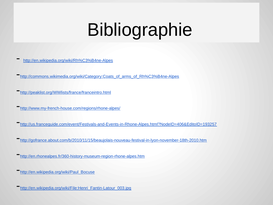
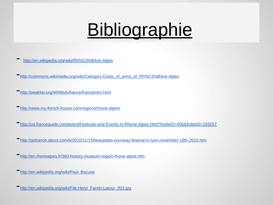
Bibliographie underline: none -> present (140, 30)
